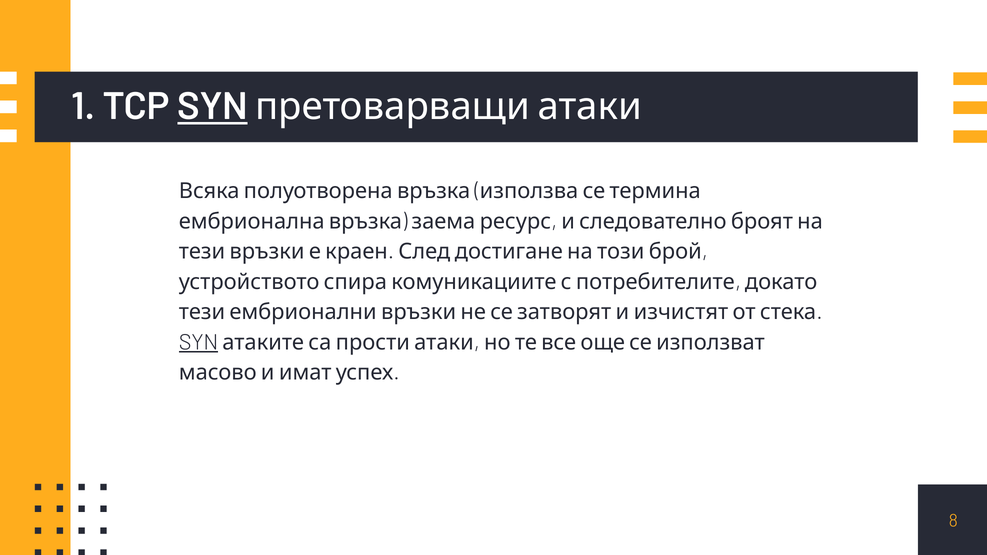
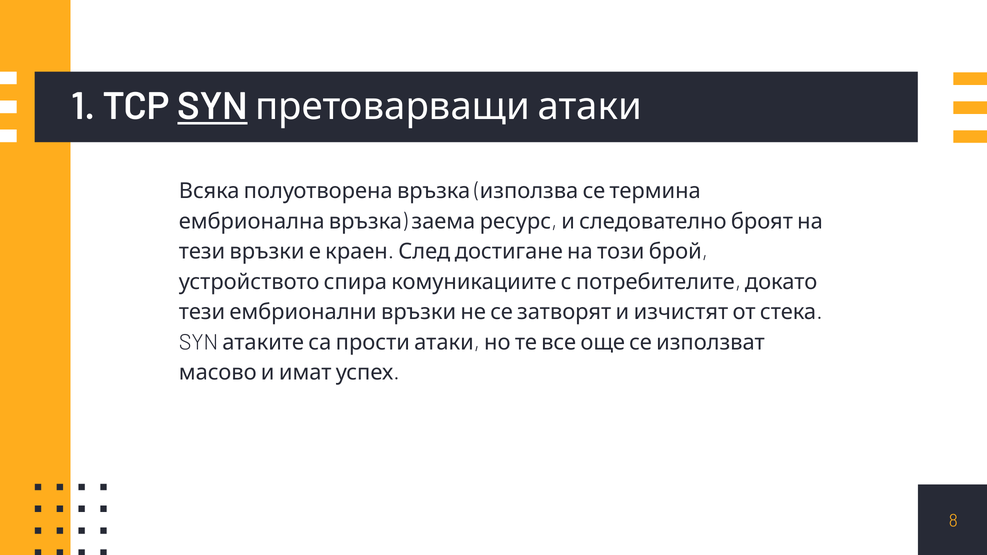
SYN underline: present -> none (199, 342)
